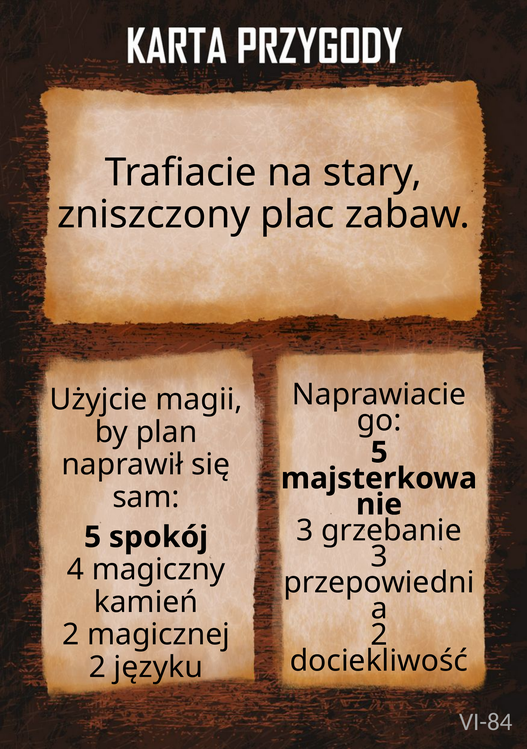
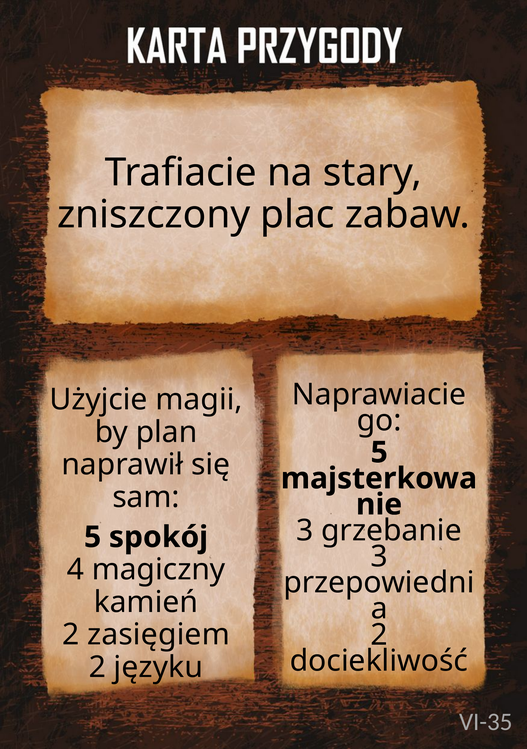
magicznej: magicznej -> zasięgiem (158, 634)
VI-84: VI-84 -> VI-35 (486, 721)
